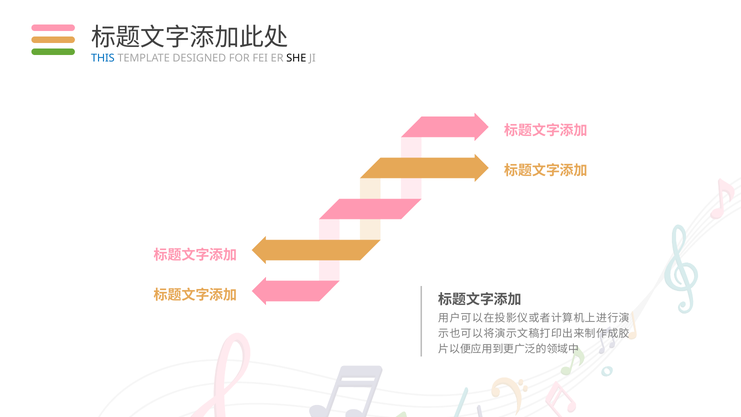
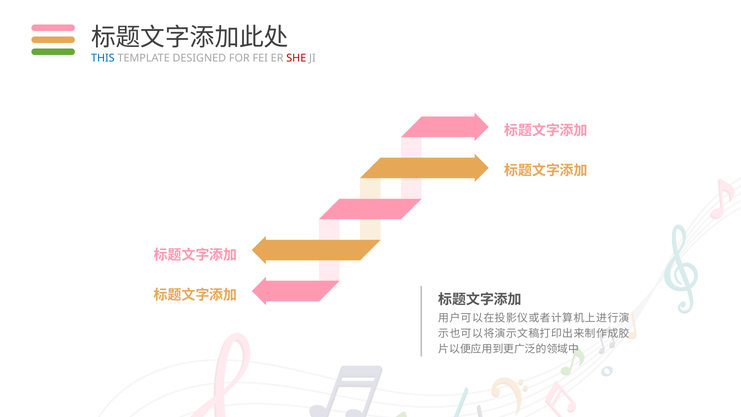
SHE colour: black -> red (296, 58)
